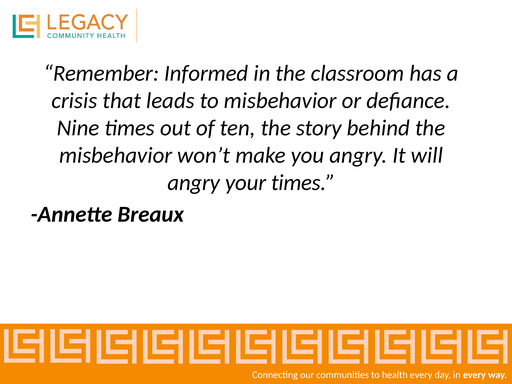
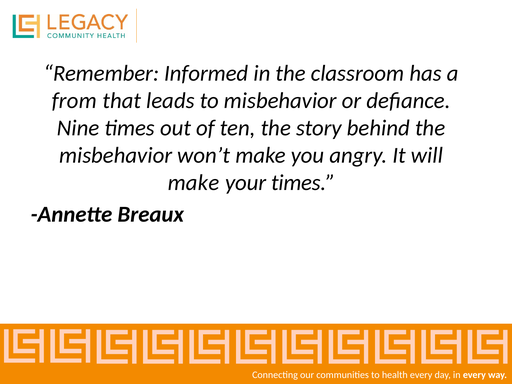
crisis: crisis -> from (74, 101)
angry: angry -> make (194, 182)
